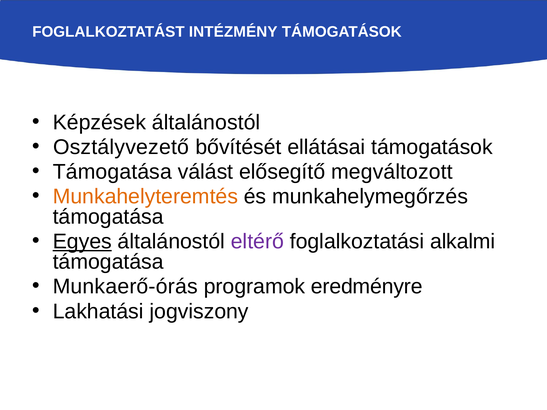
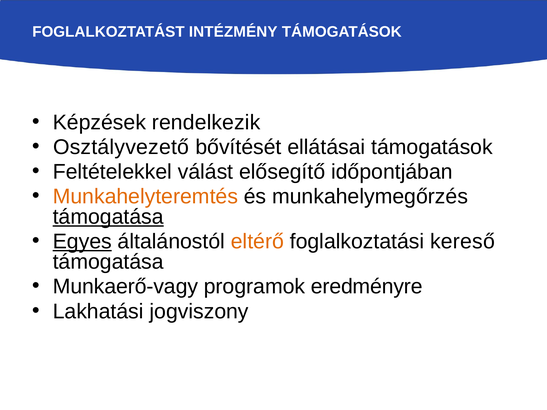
Képzések általánostól: általánostól -> rendelkezik (206, 122)
Támogatása: Támogatása -> Feltételekkel (112, 172)
megváltozott: megváltozott -> időpontjában (392, 172)
támogatása underline: none -> present (108, 217)
eltérő colour: purple -> orange (257, 242)
alkalmi: alkalmi -> kereső (462, 242)
Munkaerő-órás: Munkaerő-órás -> Munkaerő-vagy (125, 287)
